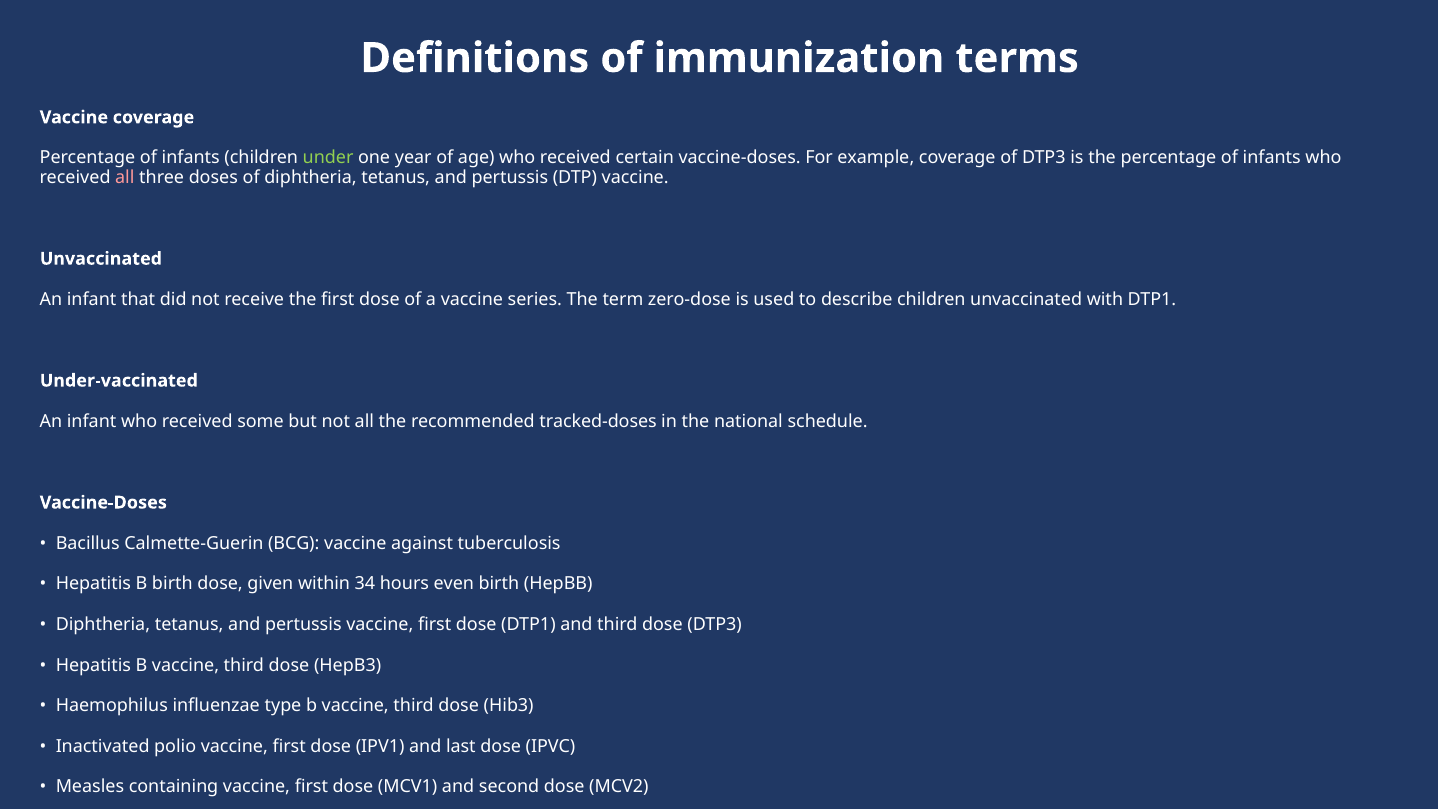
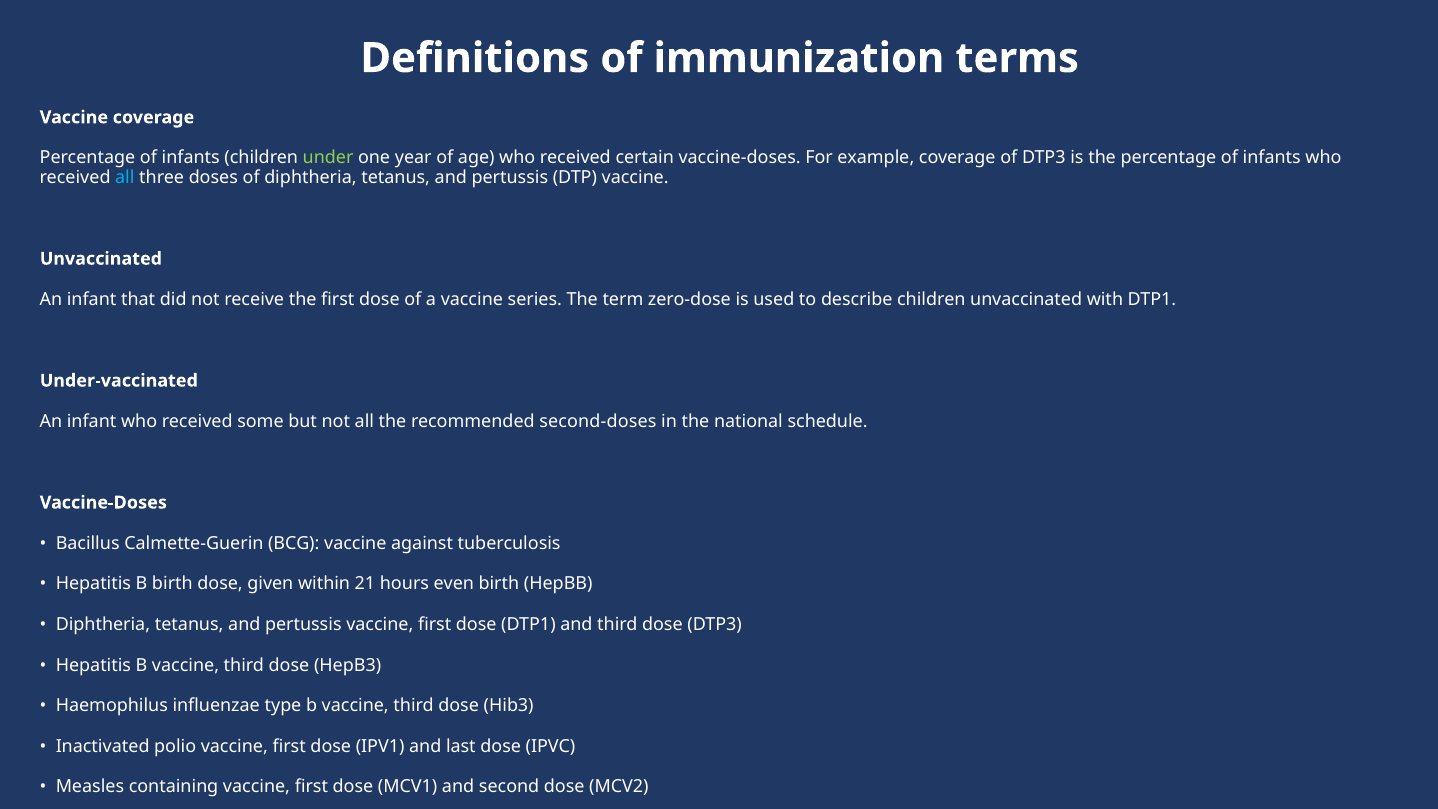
all colour: pink -> light blue (125, 177)
tracked-doses: tracked-doses -> second-doses (598, 421)
34: 34 -> 21 (365, 584)
